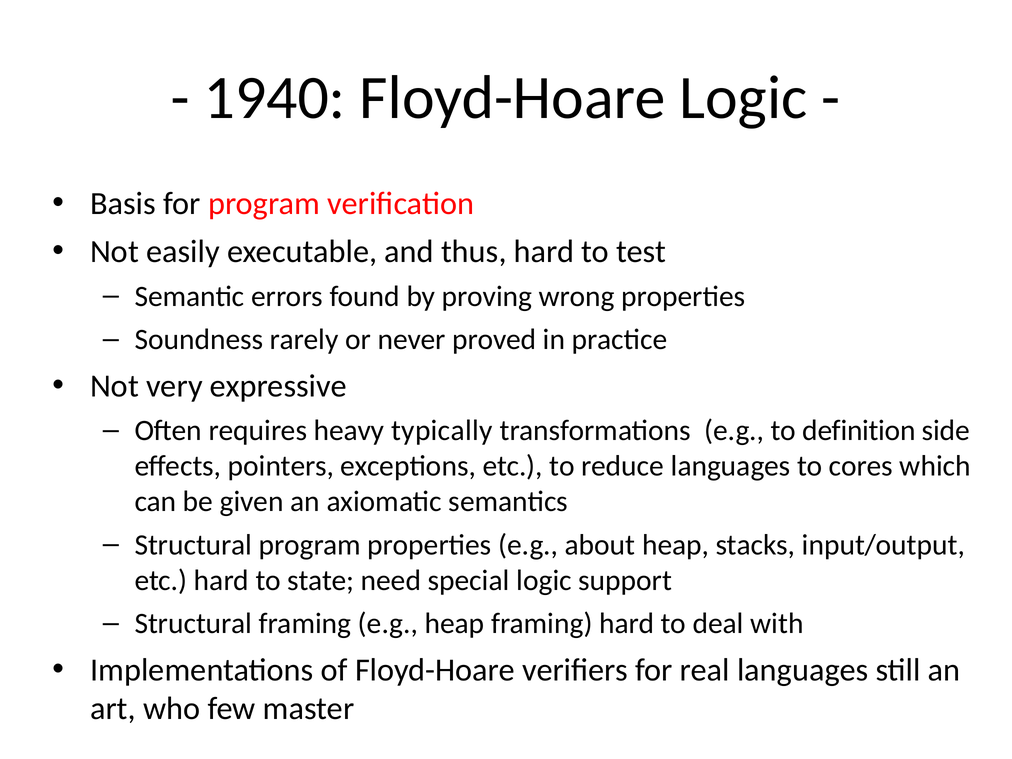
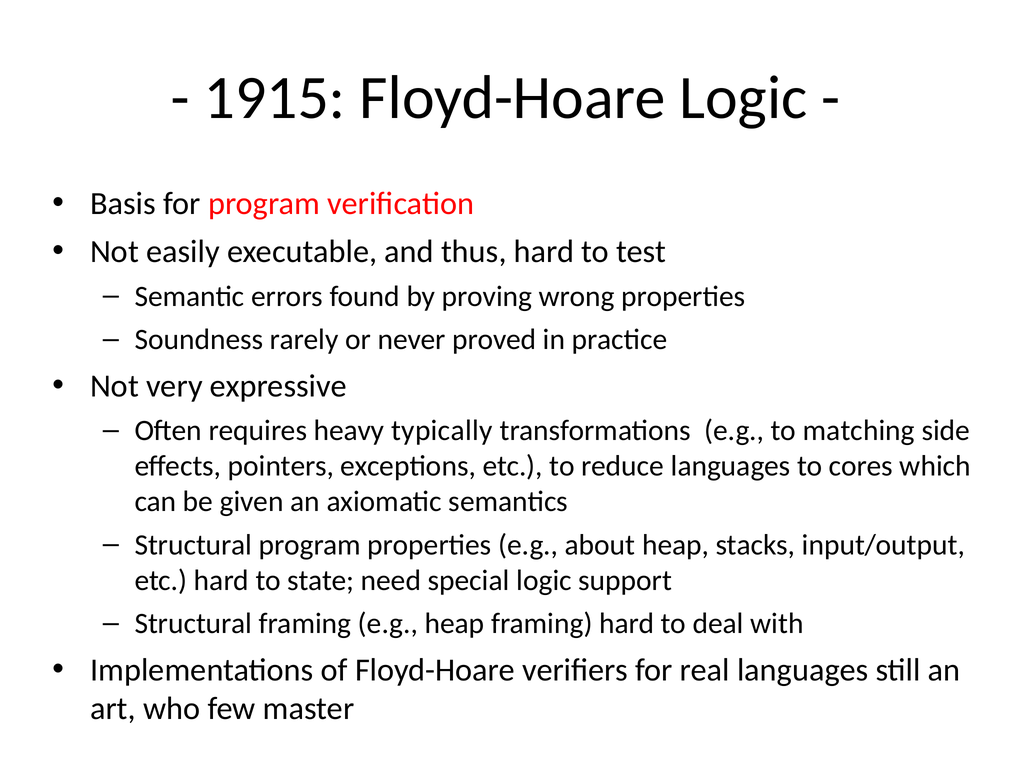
1940: 1940 -> 1915 (275, 98)
definition: definition -> matching (859, 431)
